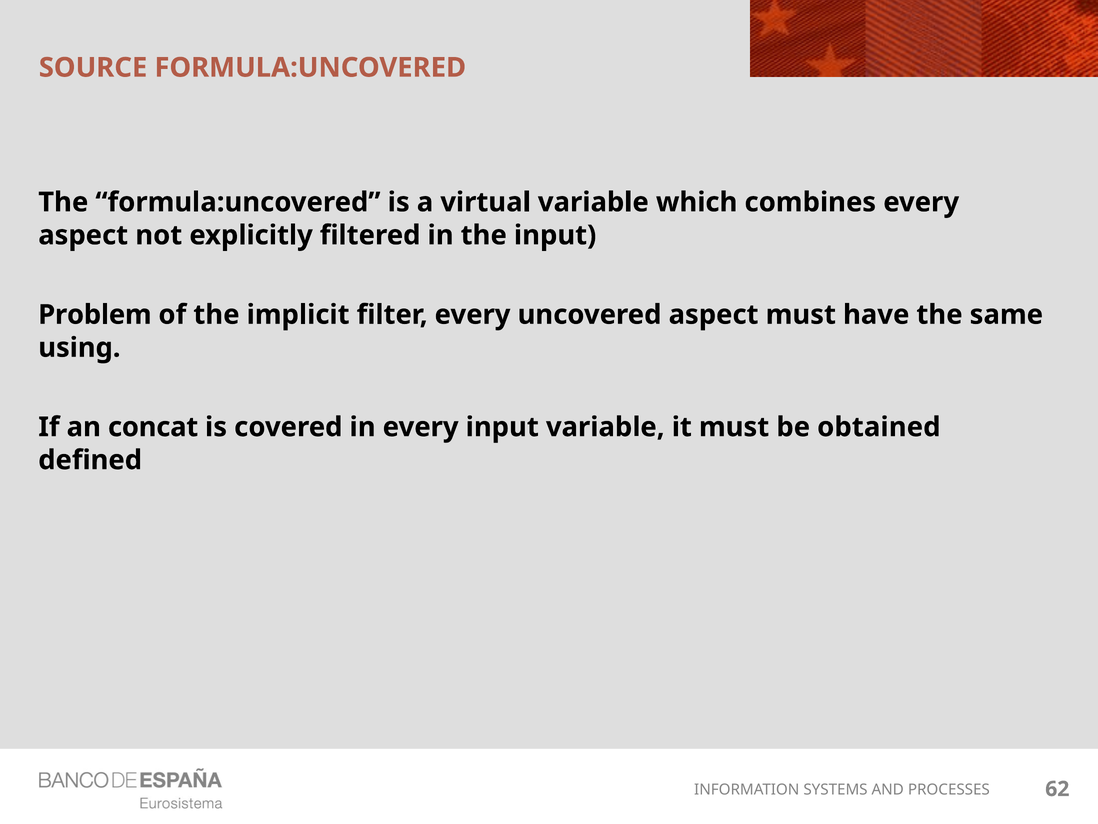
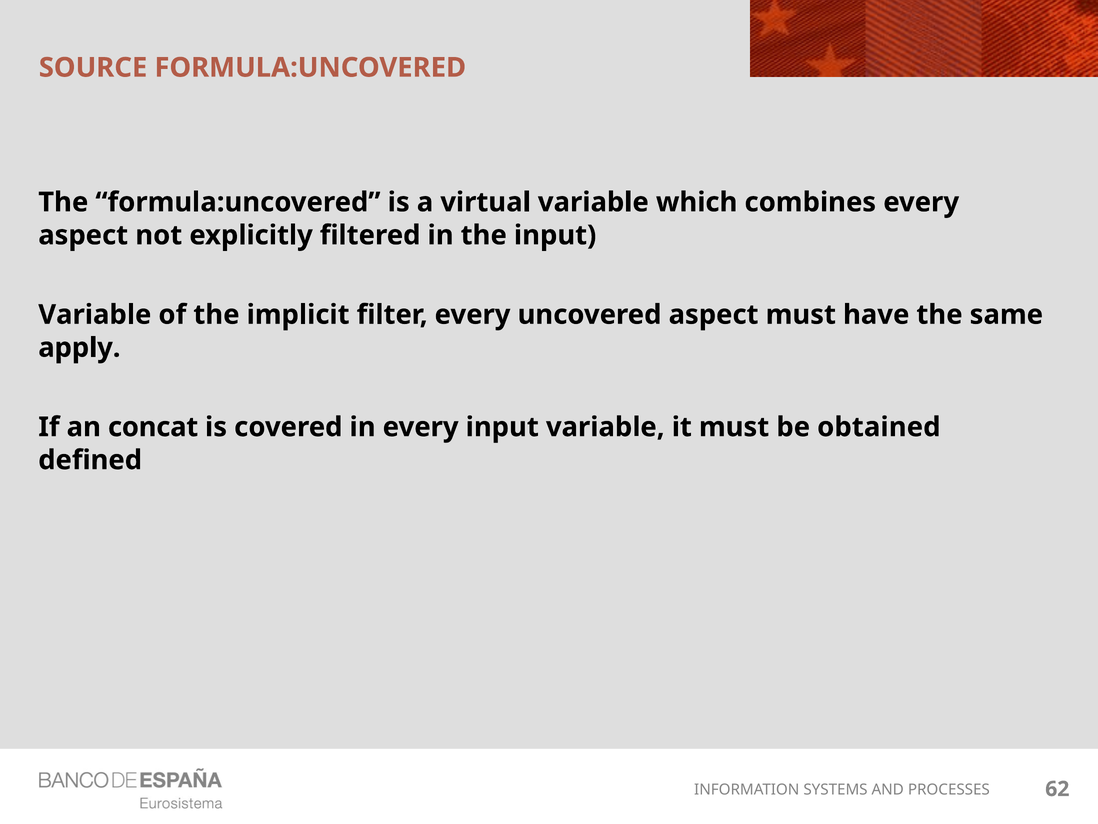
Problem: Problem -> Variable (95, 315)
using: using -> apply (79, 347)
